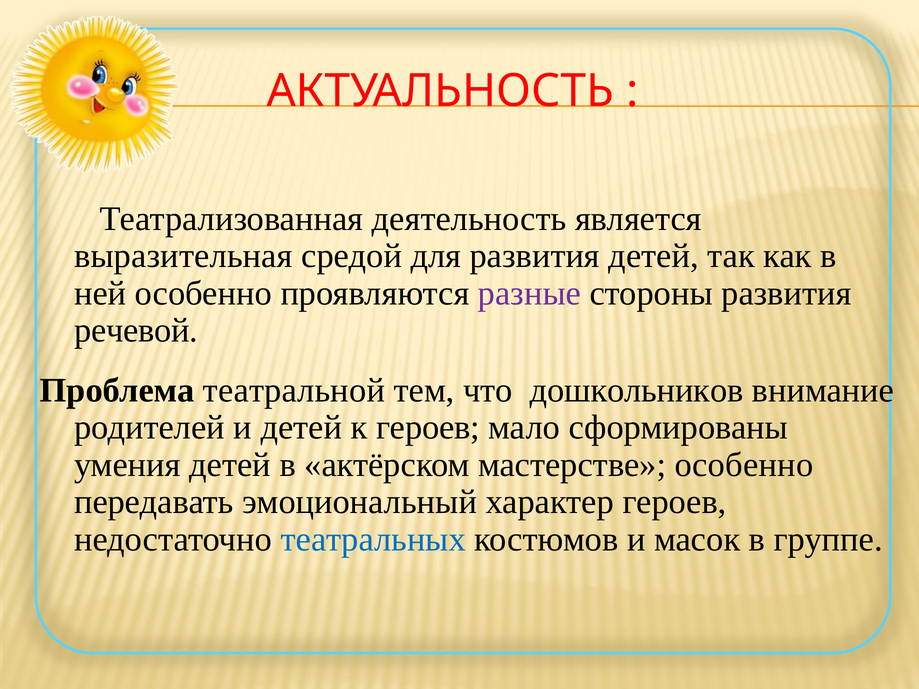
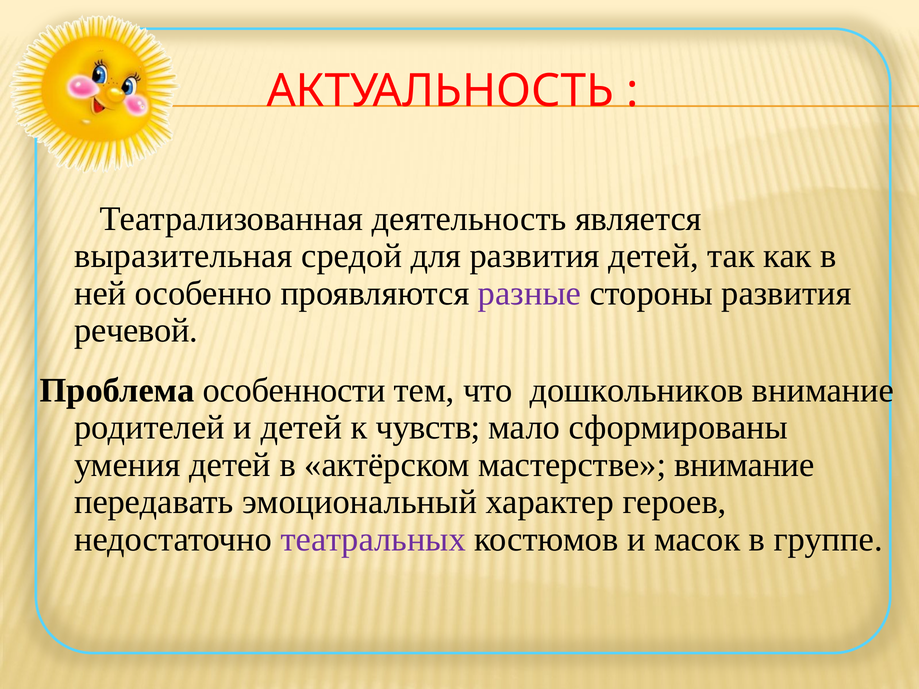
театральной: театральной -> особенности (294, 390)
к героев: героев -> чувств (428, 428)
мастерстве особенно: особенно -> внимание (744, 465)
театральных colour: blue -> purple (373, 539)
